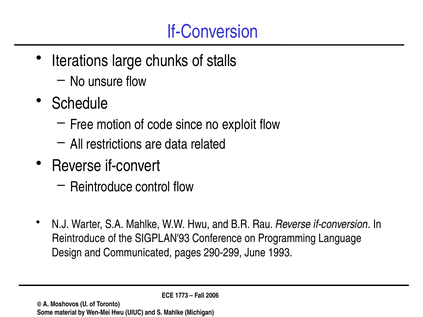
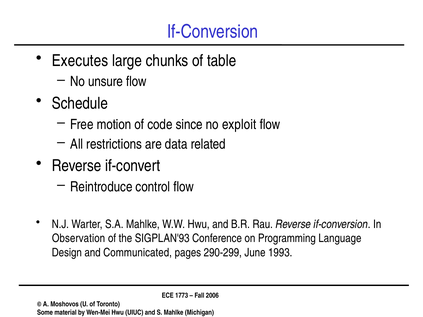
Iterations: Iterations -> Executes (80, 61)
stalls: stalls -> table (222, 61)
Reintroduce: Reintroduce -> Observation (79, 239)
